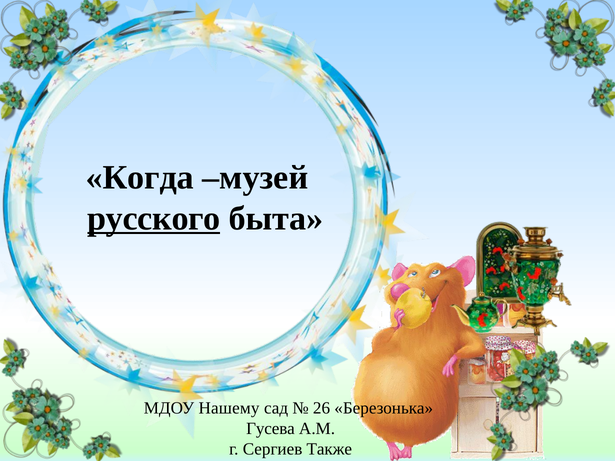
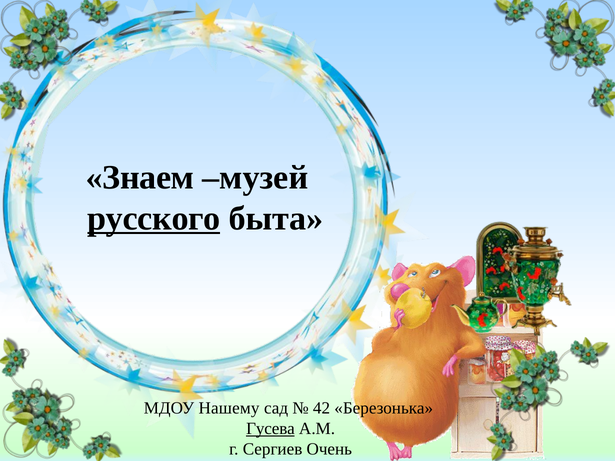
Когда: Когда -> Знаем (140, 177)
26: 26 -> 42 (322, 408)
Гусева underline: none -> present (270, 429)
Также: Также -> Очень (329, 449)
